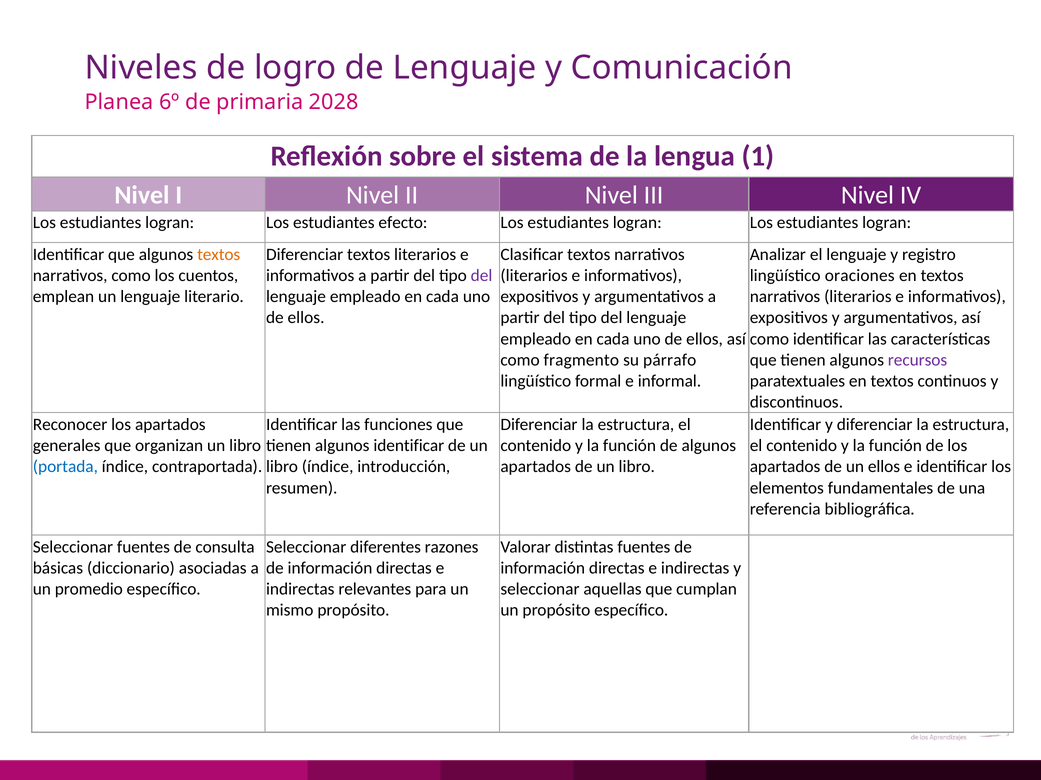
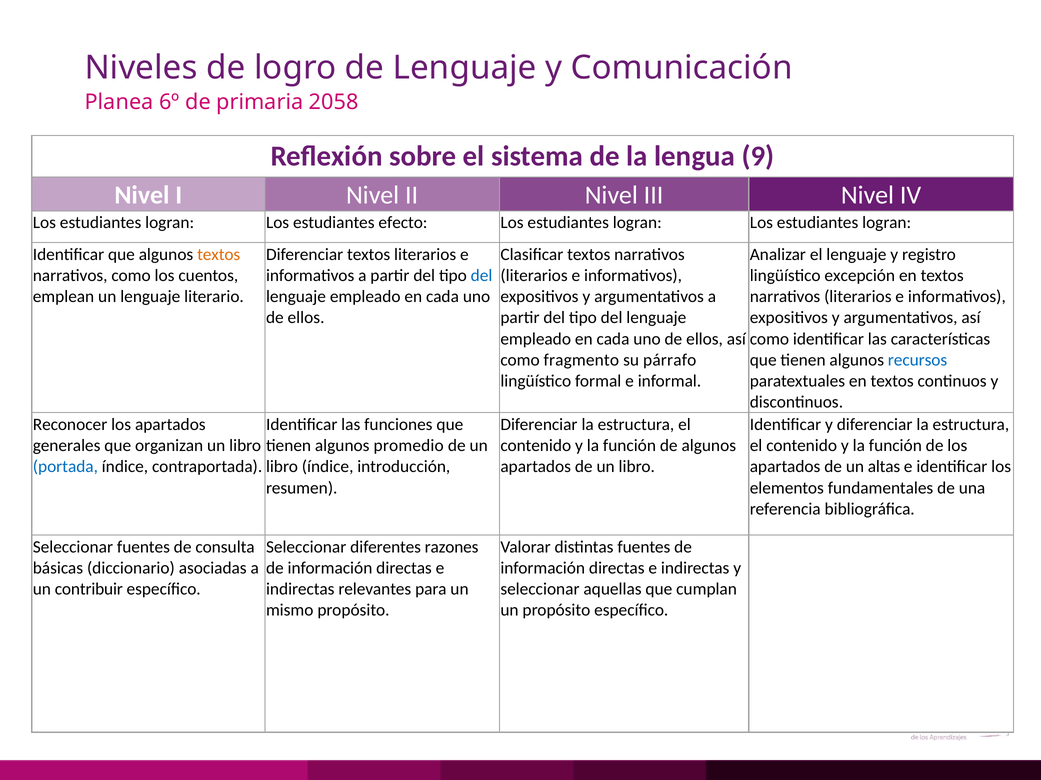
2028: 2028 -> 2058 (334, 102)
1: 1 -> 9 (758, 156)
del colour: purple -> blue (482, 276)
oraciones: oraciones -> excepción (860, 276)
recursos colour: purple -> blue (918, 360)
algunos identificar: identificar -> promedio (409, 446)
un ellos: ellos -> altas (884, 467)
promedio: promedio -> contribuir (89, 590)
